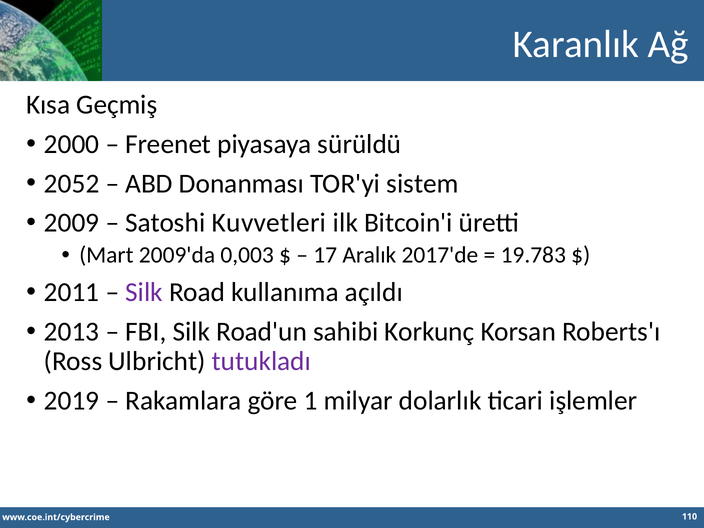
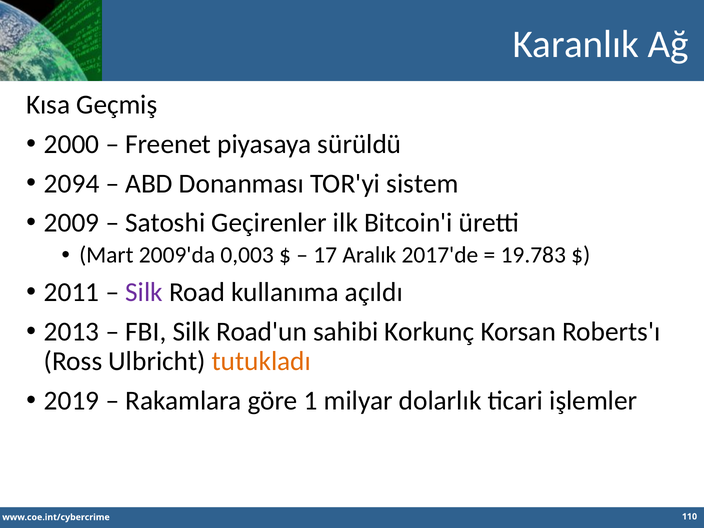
2052: 2052 -> 2094 (72, 184)
Kuvvetleri: Kuvvetleri -> Geçirenler (269, 223)
tutukladı colour: purple -> orange (261, 361)
